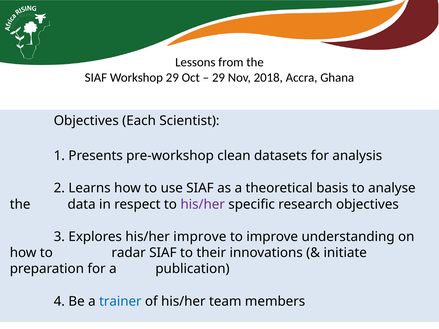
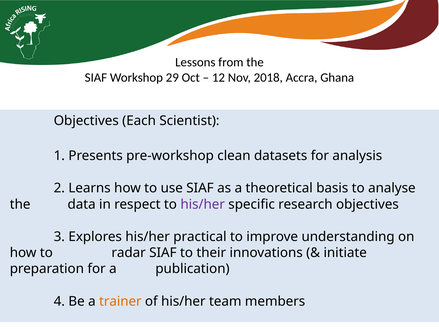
29: 29 -> 12 (218, 78)
his/her improve: improve -> practical (200, 237)
trainer colour: blue -> orange (120, 302)
